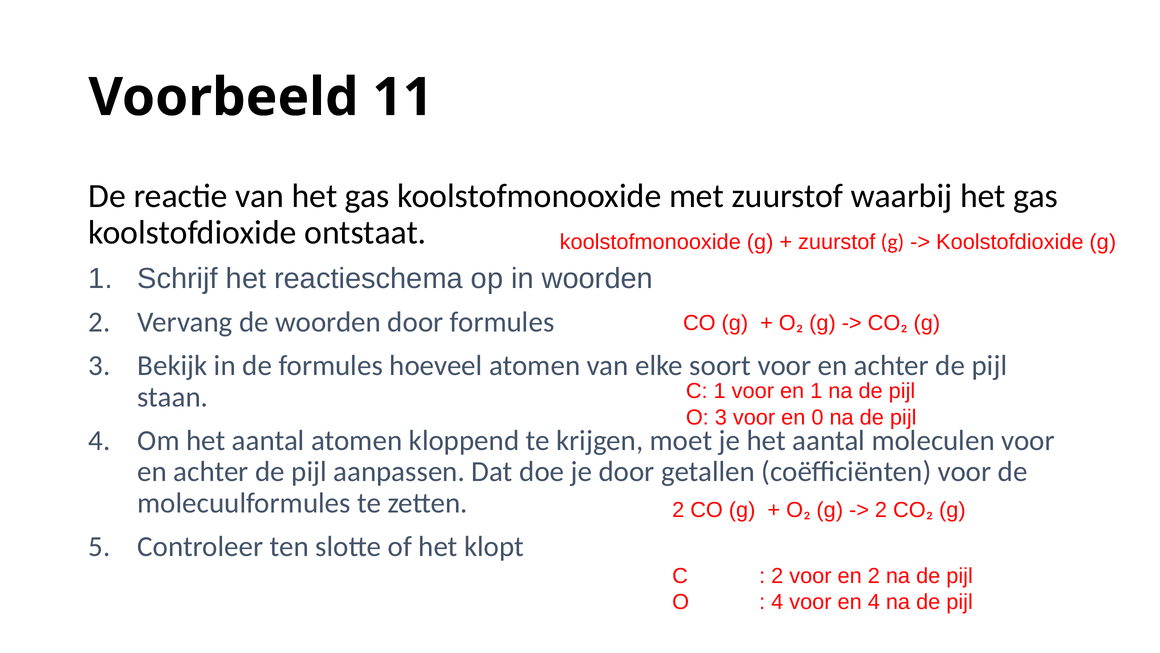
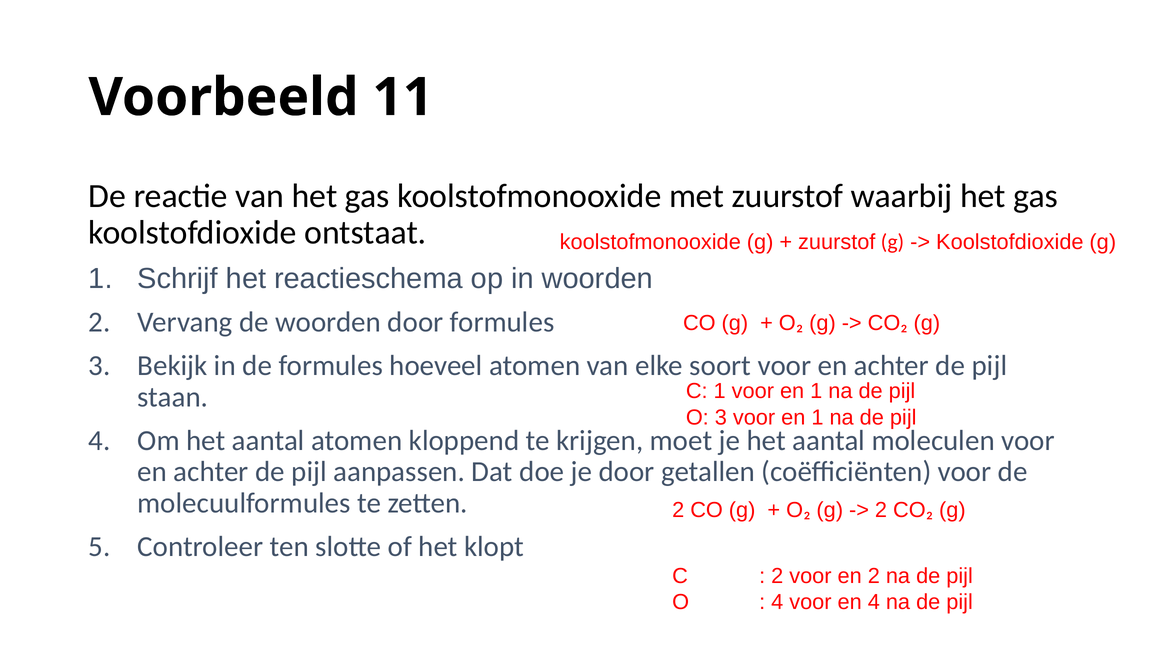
3 voor en 0: 0 -> 1 (817, 417)
